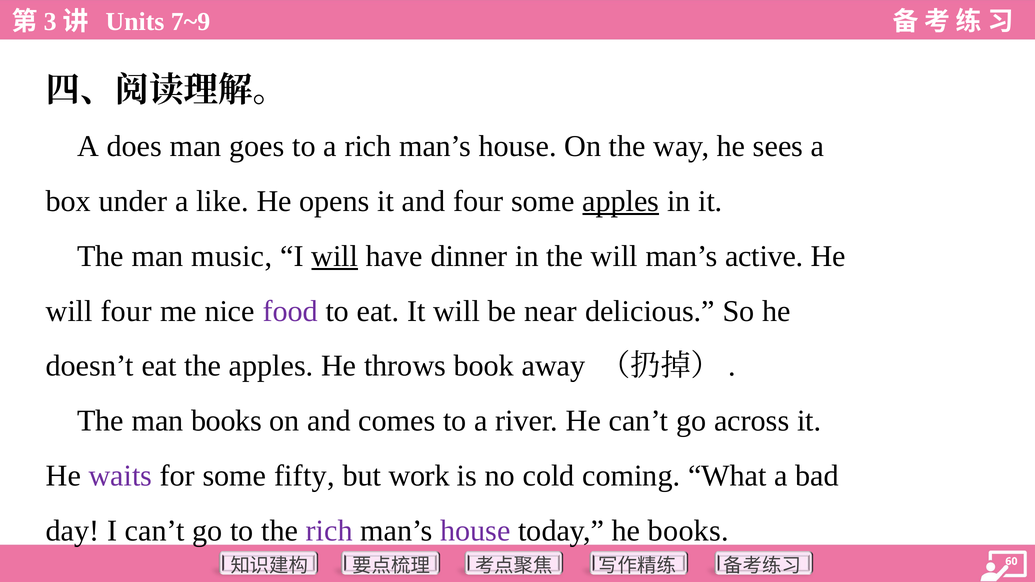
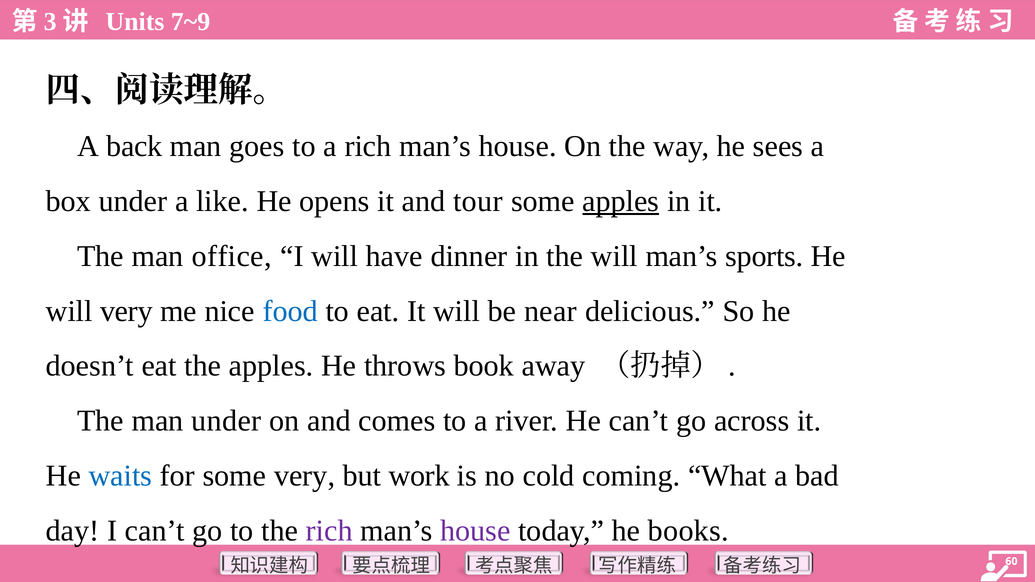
does: does -> back (134, 146)
and four: four -> tour (478, 201)
music: music -> office (232, 256)
will underline: present -> none (335, 256)
active: active -> sports (764, 256)
will four: four -> very (126, 311)
food colour: purple -> blue (290, 311)
man books: books -> under (226, 421)
waits colour: purple -> blue (120, 476)
some fifty: fifty -> very (305, 476)
